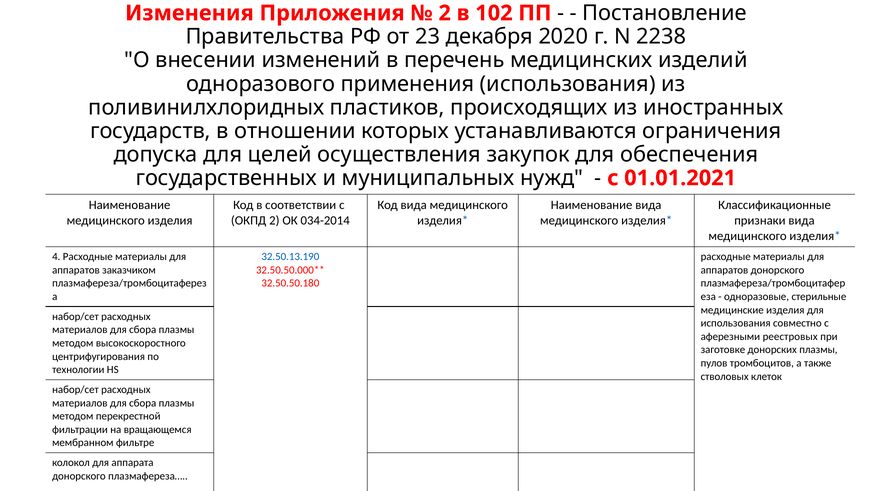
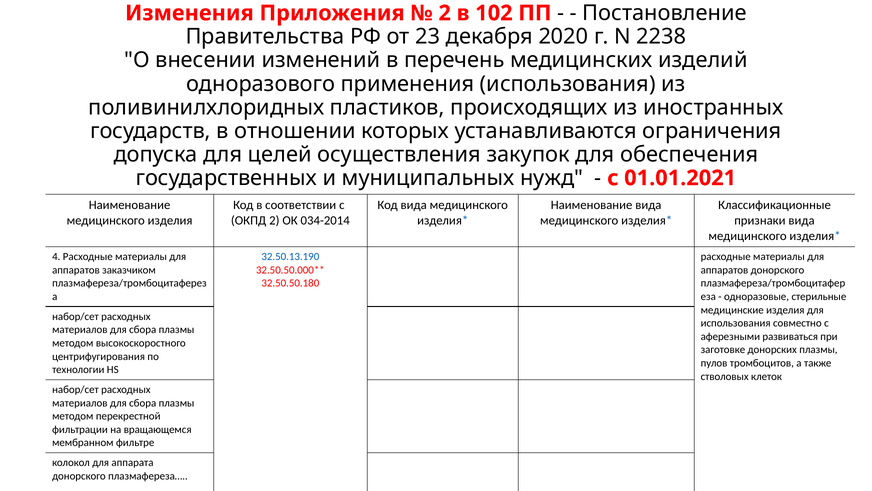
реестровых: реестровых -> развиваться (790, 336)
